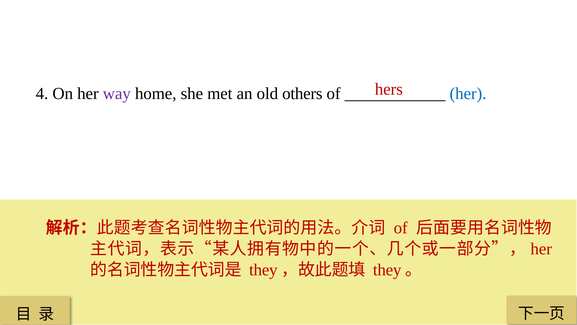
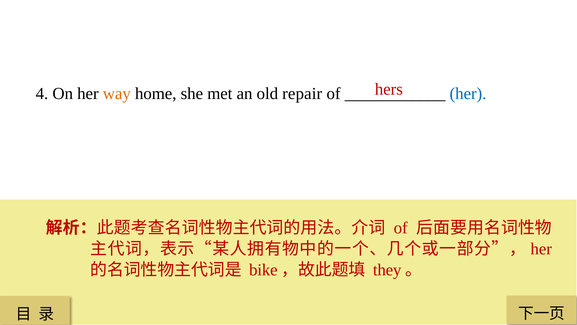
way colour: purple -> orange (117, 93)
others: others -> repair (302, 93)
they: they -> bike (263, 270)
